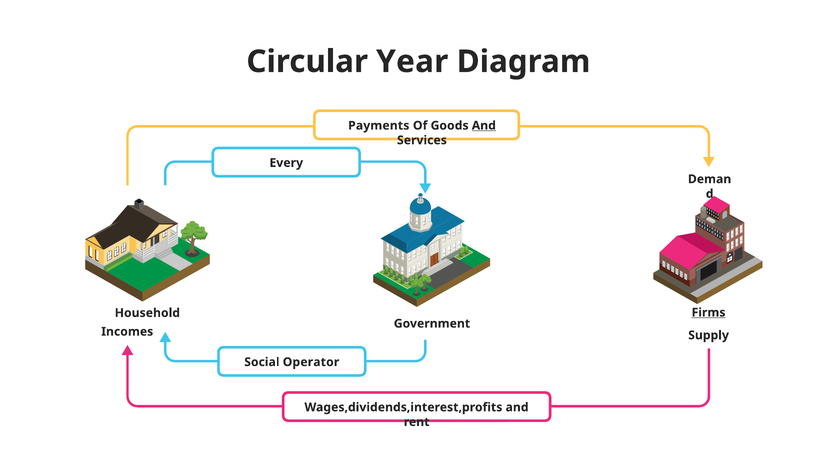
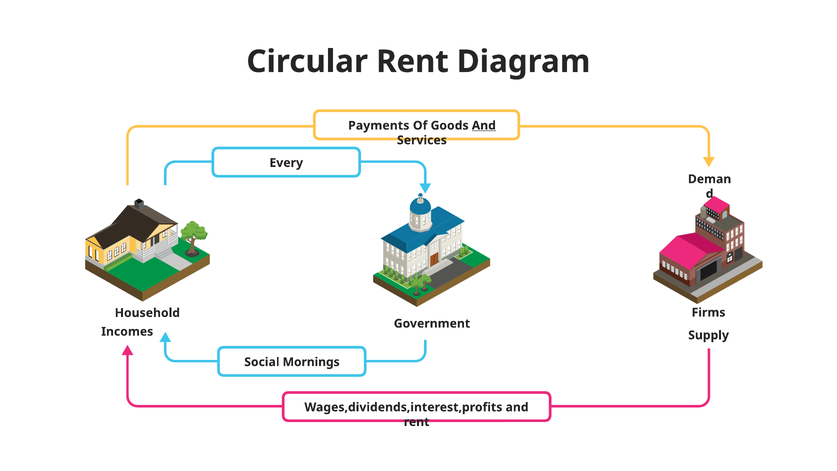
Circular Year: Year -> Rent (412, 62)
Firms underline: present -> none (709, 312)
Operator: Operator -> Mornings (311, 362)
